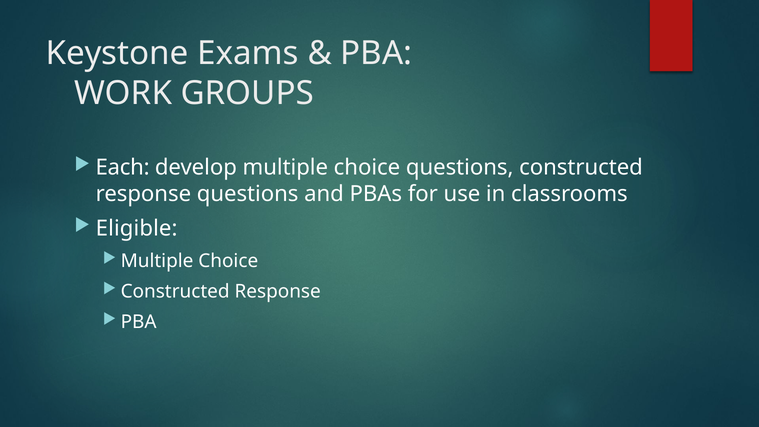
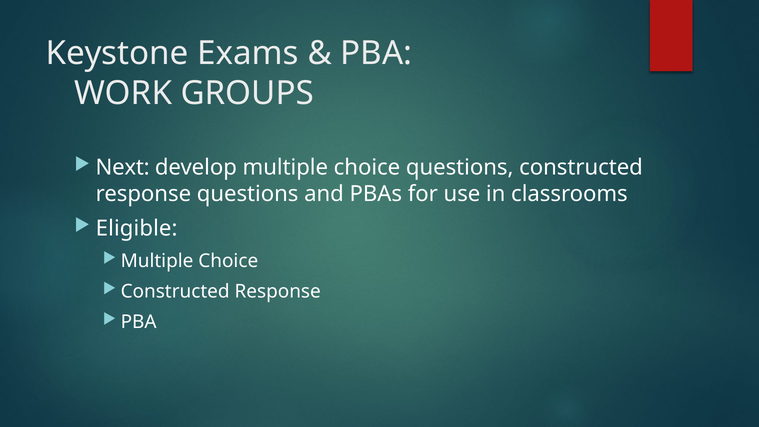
Each: Each -> Next (123, 167)
